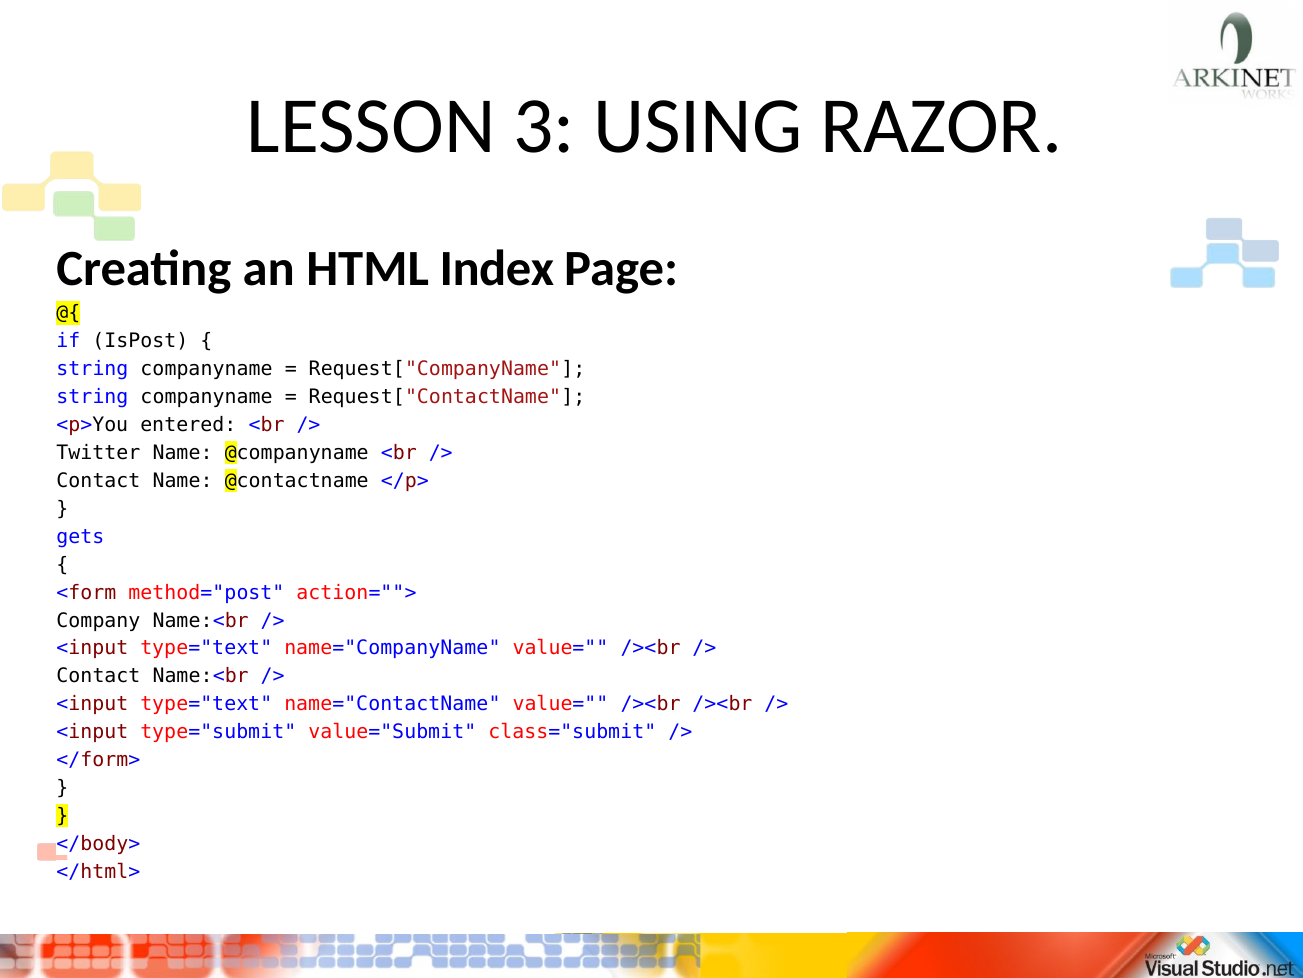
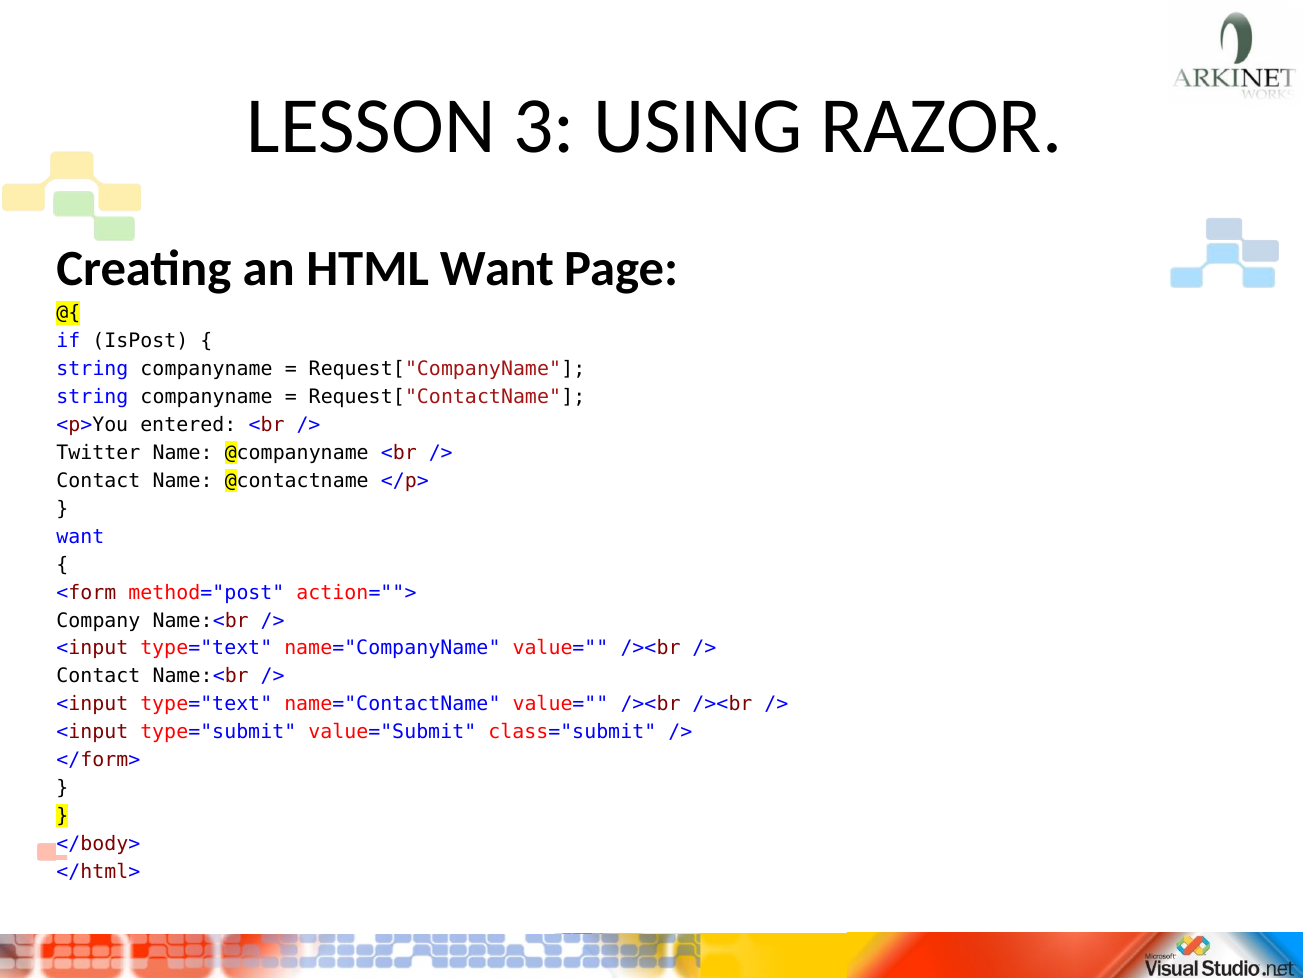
HTML Index: Index -> Want (497, 268)
gets: gets -> want (80, 536)
